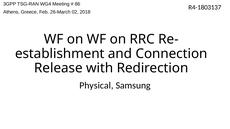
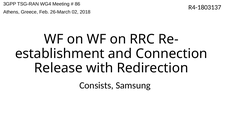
Physical: Physical -> Consists (96, 86)
